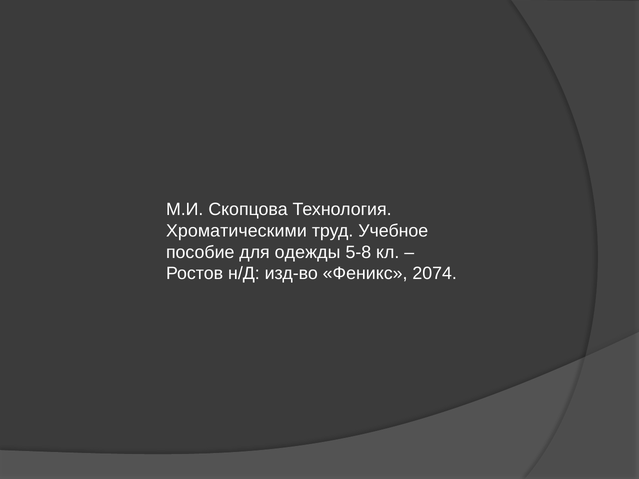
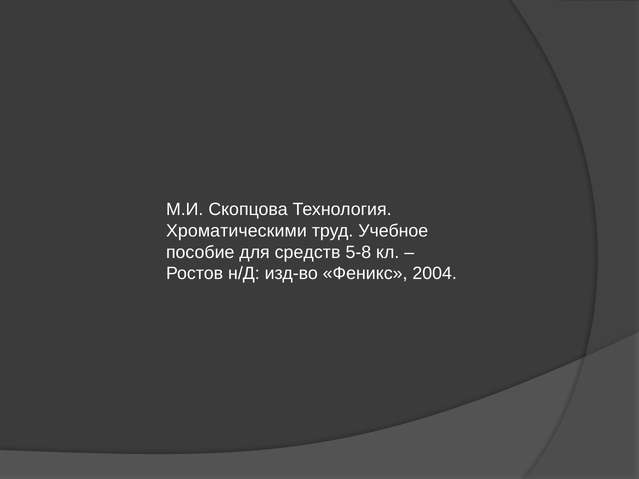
одежды: одежды -> средств (308, 252)
2074: 2074 -> 2004 (435, 274)
